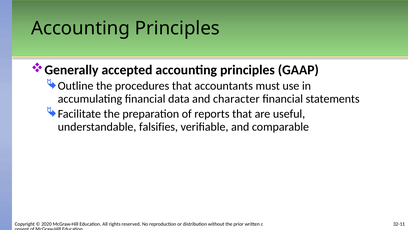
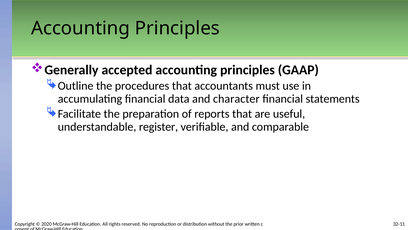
falsifies: falsifies -> register (159, 126)
